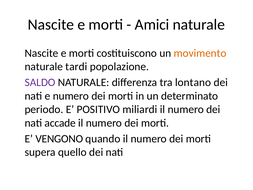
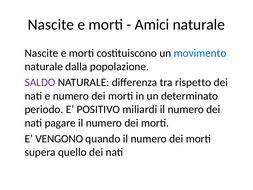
movimento colour: orange -> blue (200, 53)
tardi: tardi -> dalla (76, 67)
lontano: lontano -> rispetto (193, 82)
accade: accade -> pagare (60, 123)
